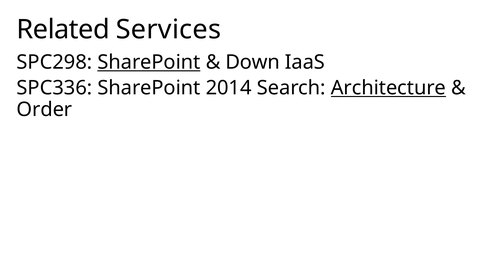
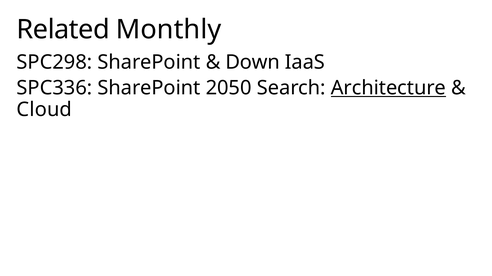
Services: Services -> Monthly (169, 30)
SharePoint underline: present -> none (149, 62)
2014: 2014 -> 2050 (229, 88)
Order: Order -> Cloud (44, 110)
